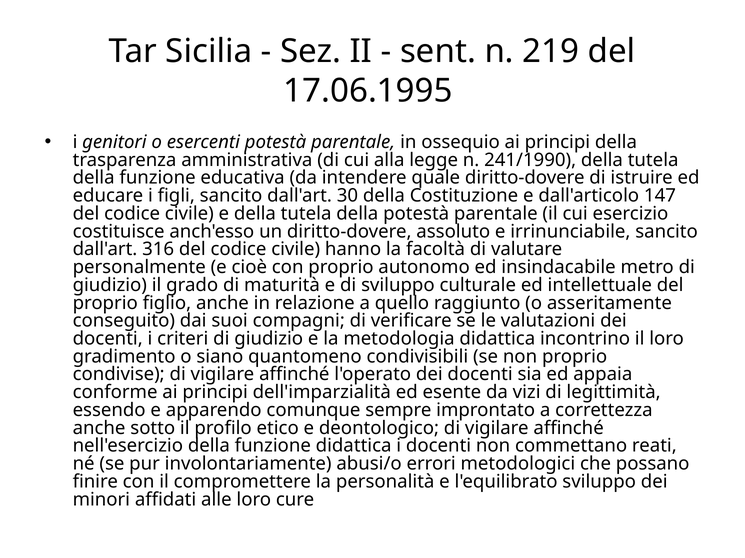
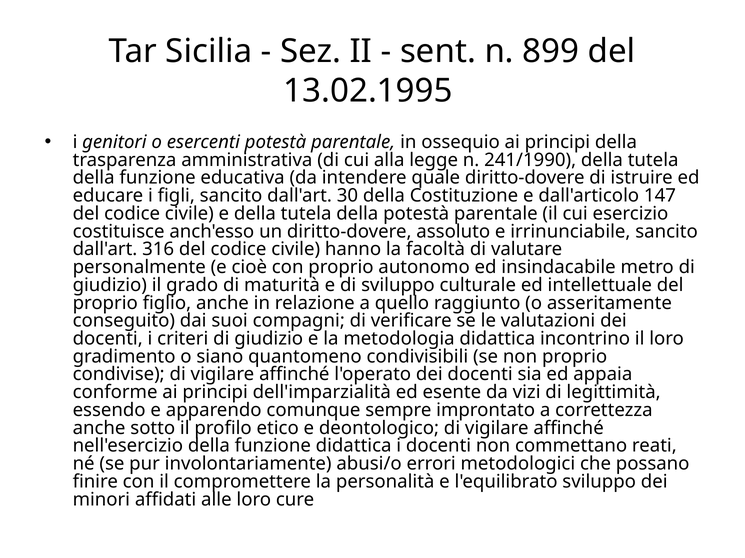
219: 219 -> 899 (551, 51)
17.06.1995: 17.06.1995 -> 13.02.1995 (368, 91)
